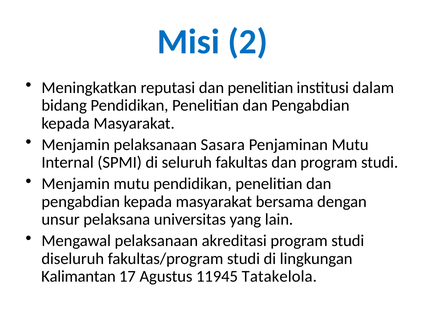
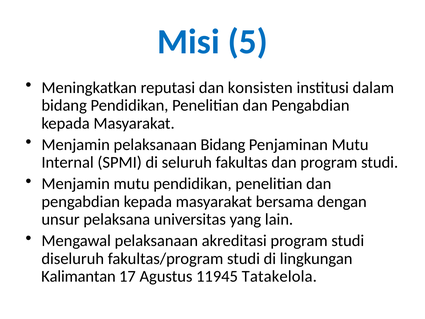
2: 2 -> 5 (248, 42)
dan penelitian: penelitian -> konsisten (260, 88)
pelaksanaan Sasara: Sasara -> Bidang (223, 145)
